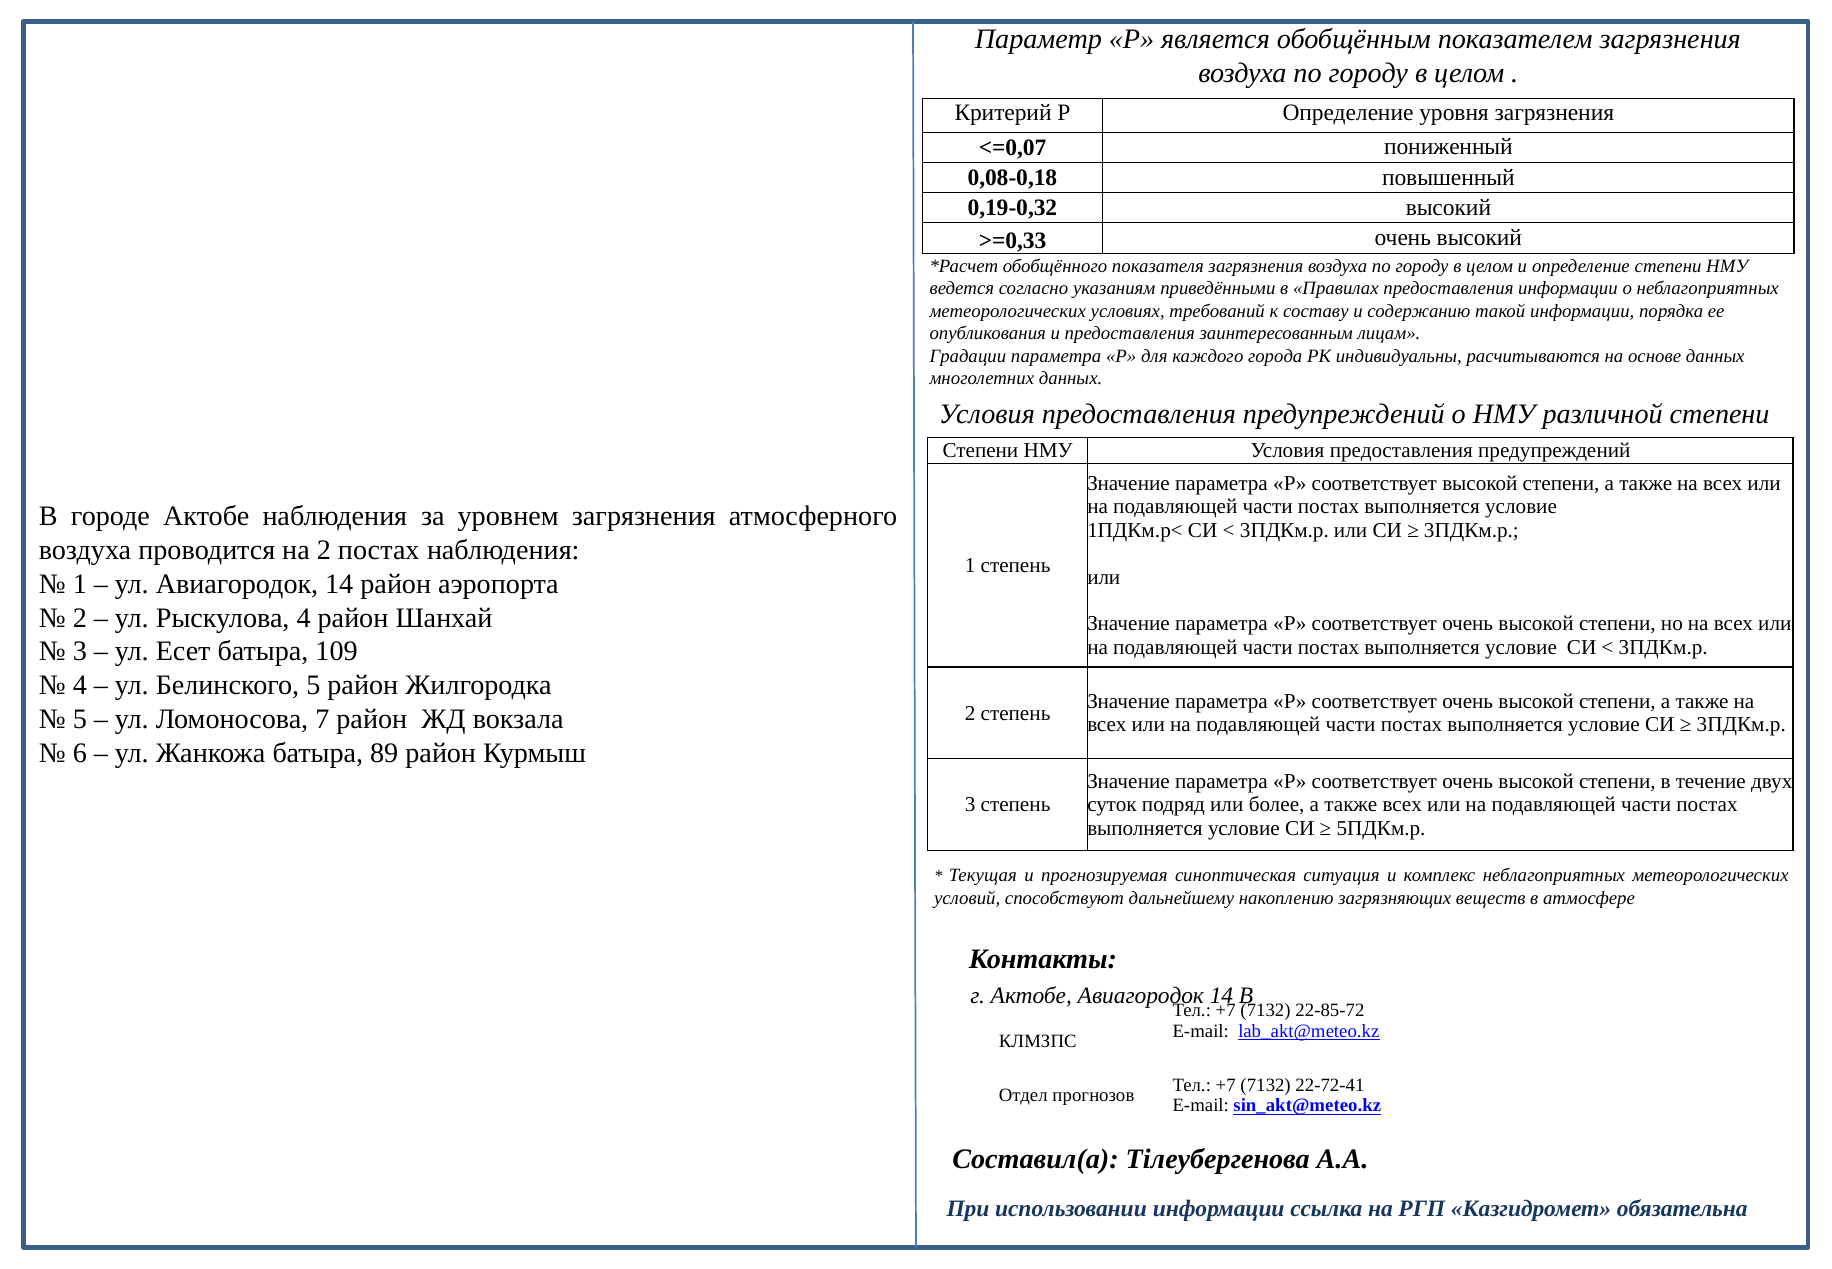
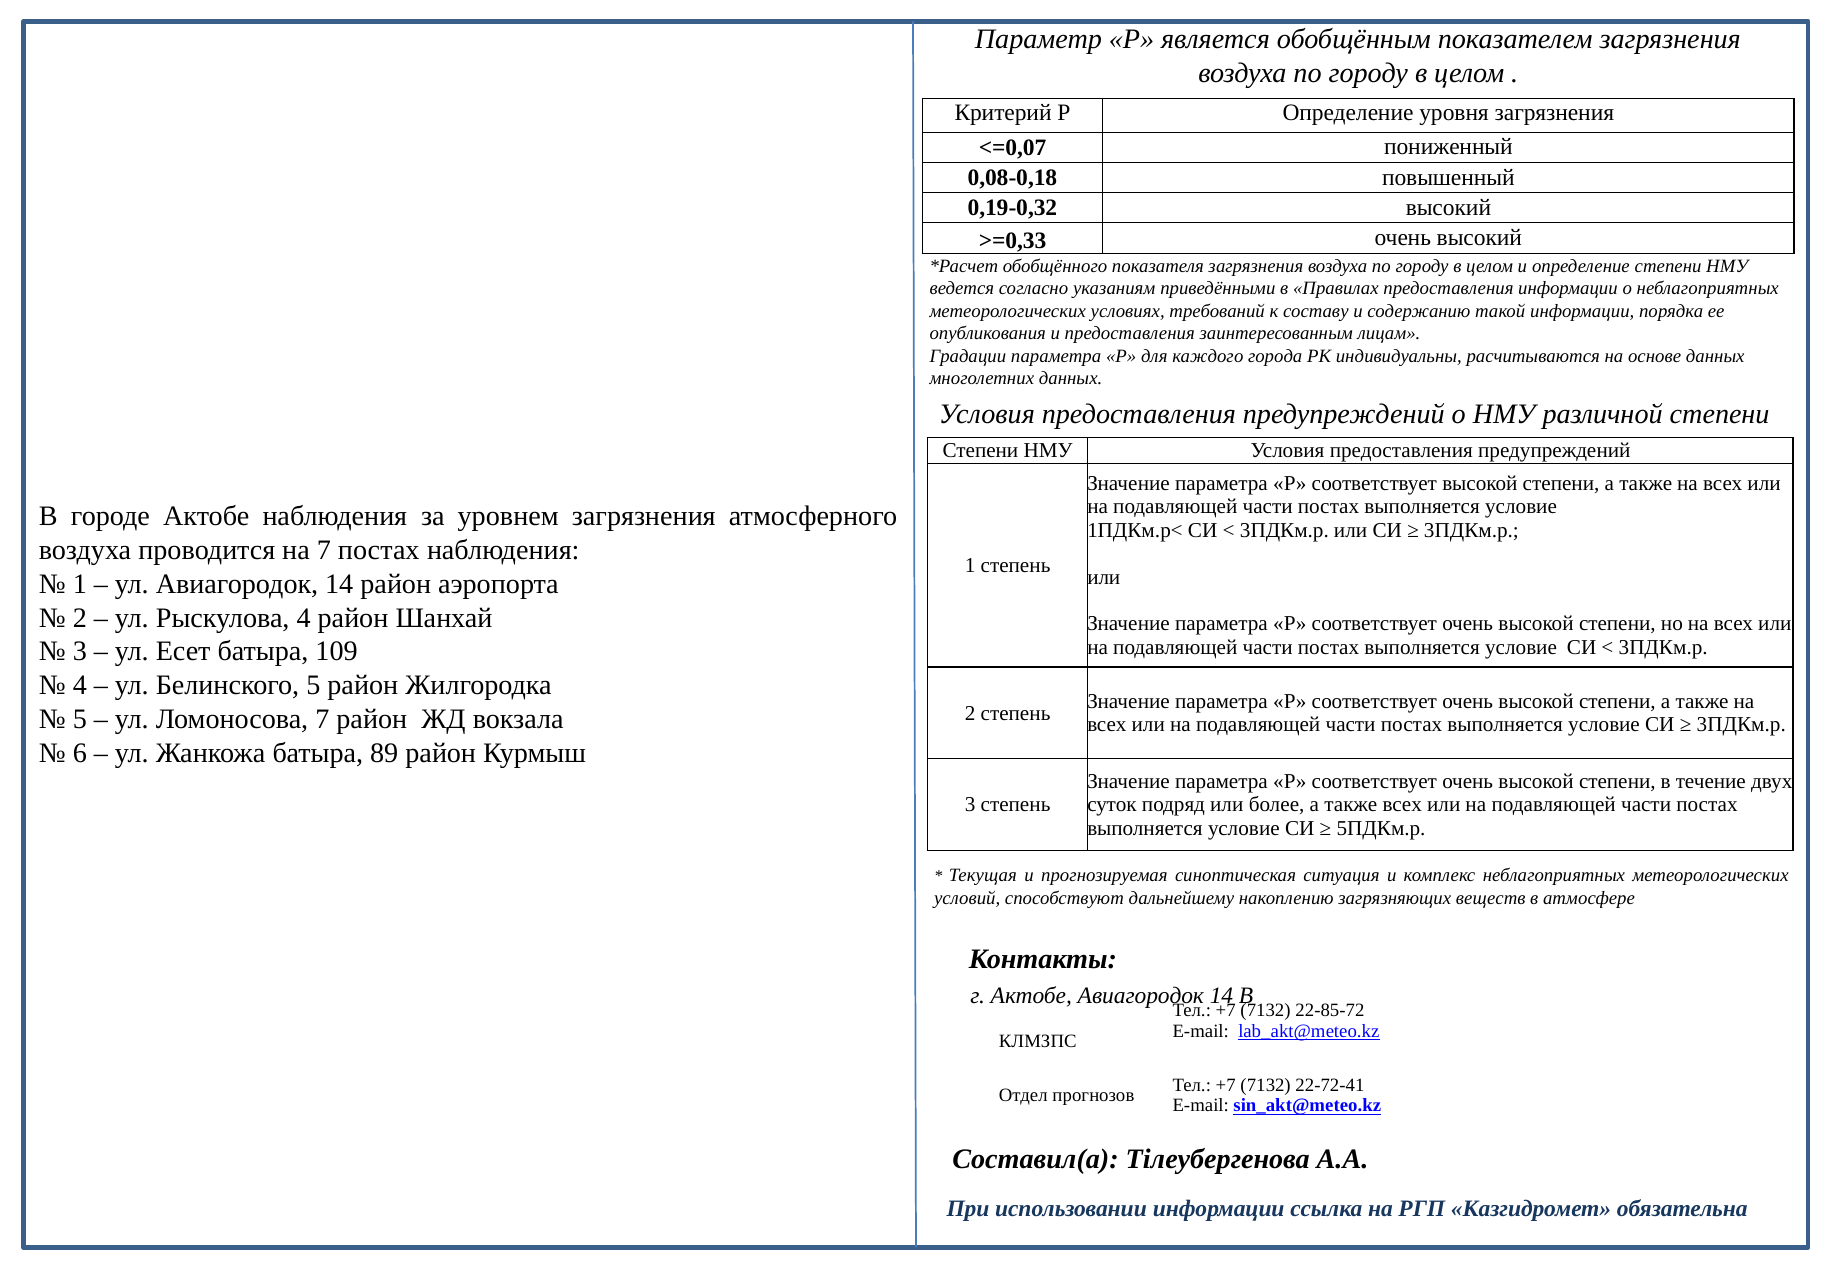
на 2: 2 -> 7 (324, 550)
